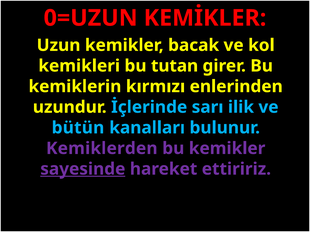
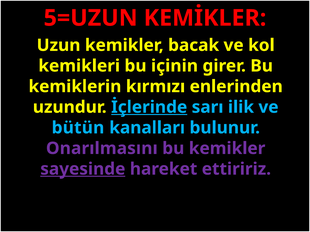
0=UZUN: 0=UZUN -> 5=UZUN (91, 18)
tutan: tutan -> içinin (174, 66)
İçlerinde underline: none -> present (149, 107)
Kemiklerden: Kemiklerden -> Onarılmasını (102, 149)
